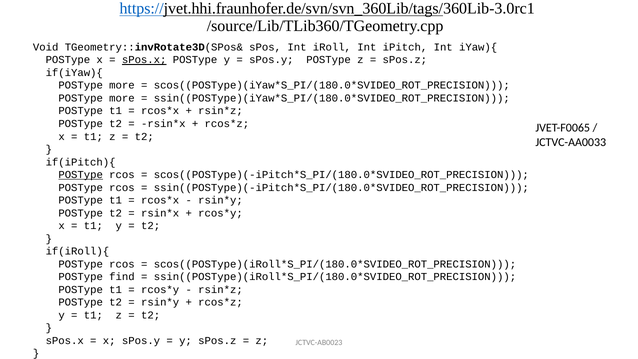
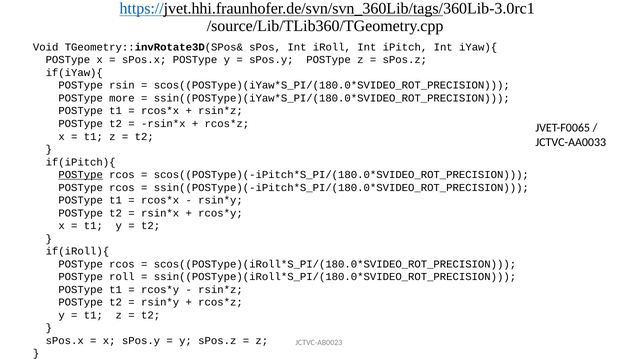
sPos.x underline: present -> none (144, 60)
more: more -> rsin (122, 85)
find: find -> roll (122, 277)
